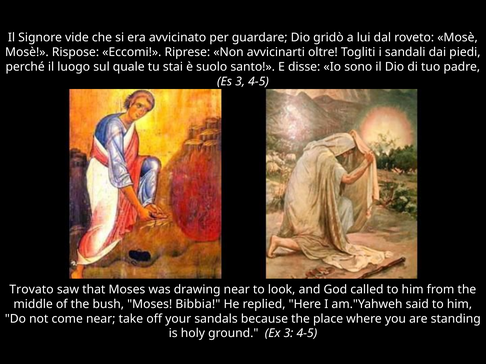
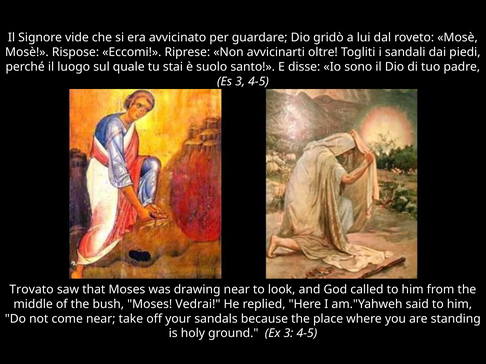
Bibbia: Bibbia -> Vedrai (198, 305)
